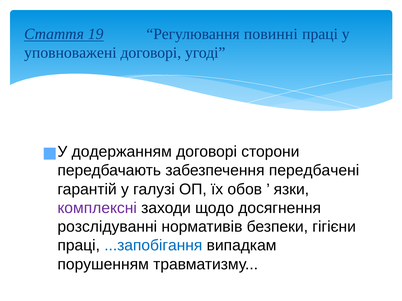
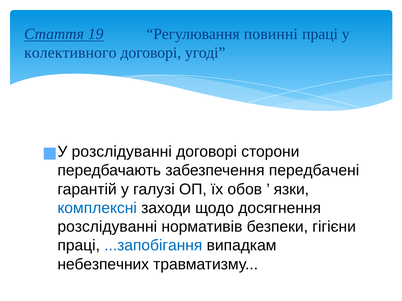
уповноважені: уповноважені -> колективного (70, 53)
У додержанням: додержанням -> розслідуванні (122, 152)
комплексні colour: purple -> blue (97, 208)
порушенням: порушенням -> небезпечних (103, 265)
